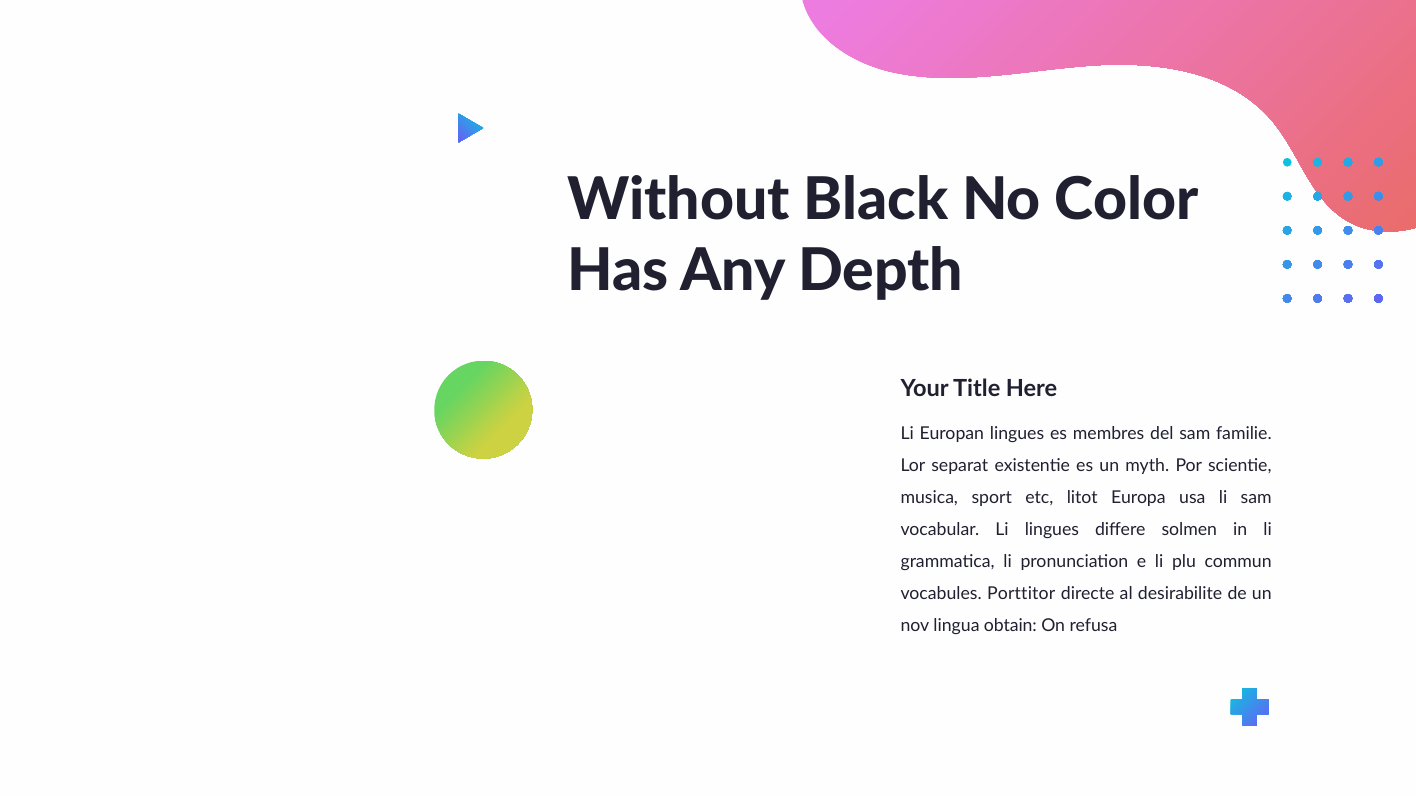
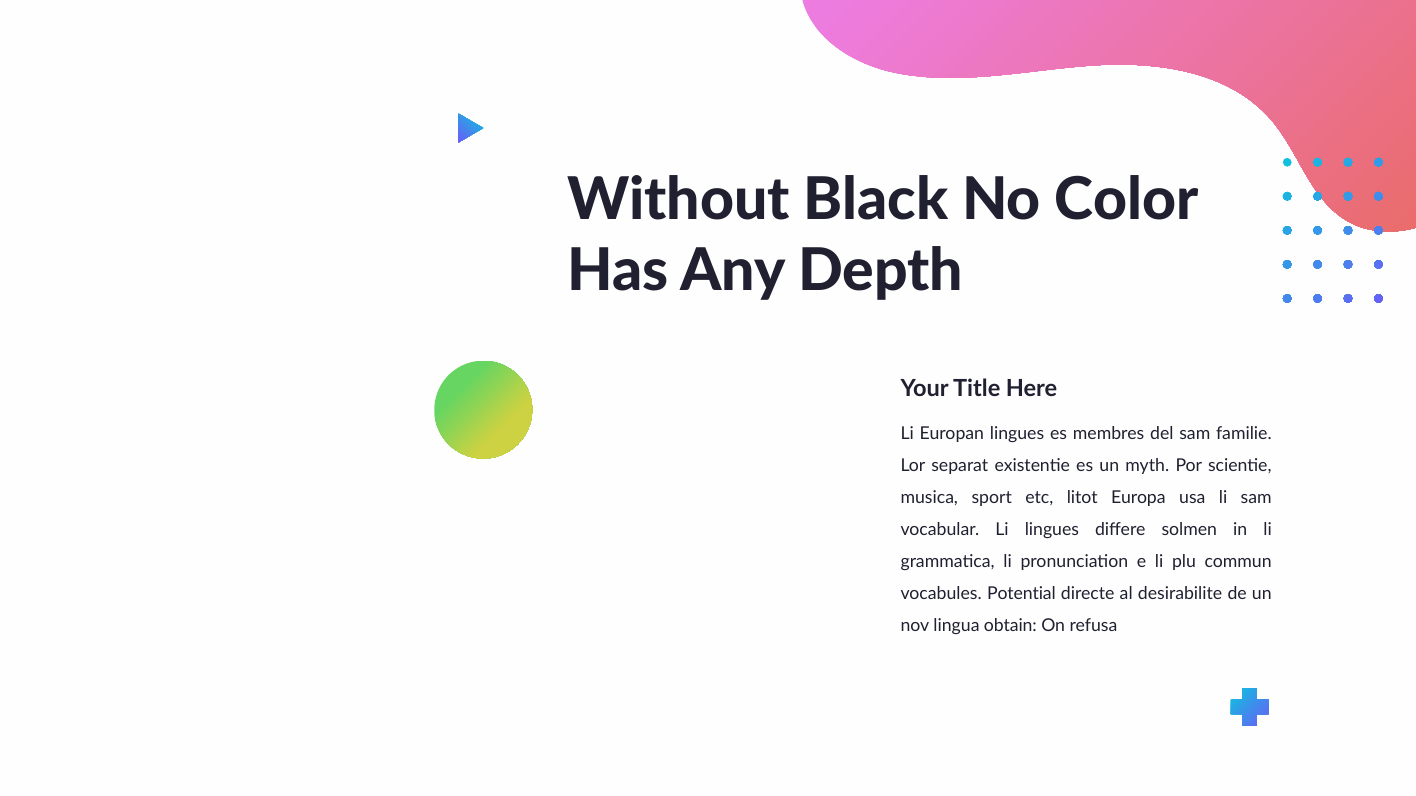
Porttitor: Porttitor -> Potential (1021, 594)
